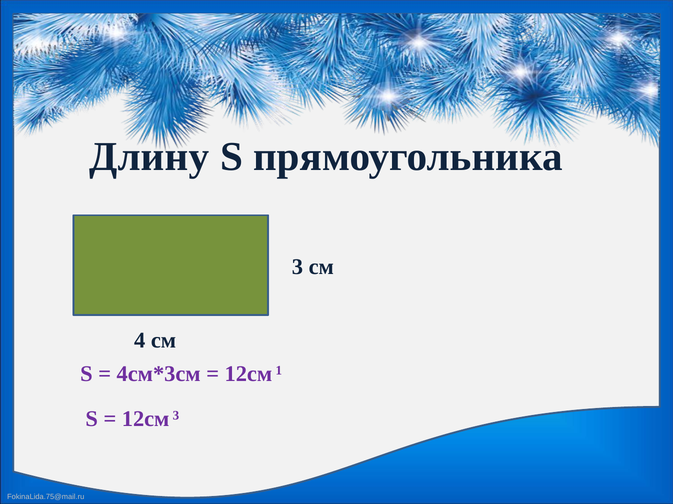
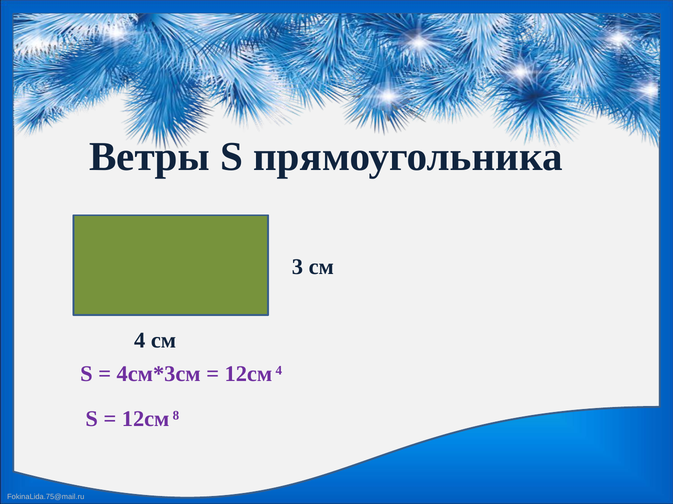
Длину: Длину -> Ветры (149, 157)
12см 1: 1 -> 4 (279, 371)
12см 3: 3 -> 8 (176, 416)
